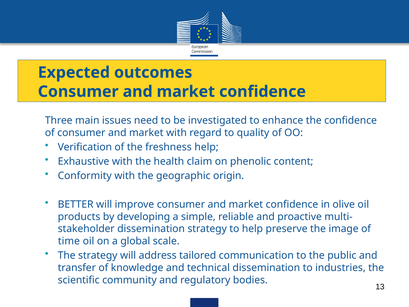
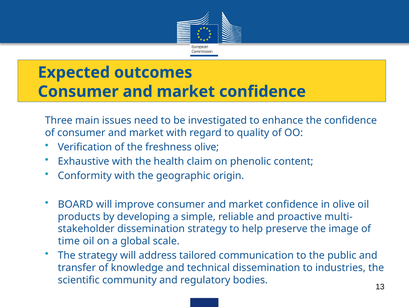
freshness help: help -> olive (207, 147)
BETTER: BETTER -> BOARD (76, 204)
